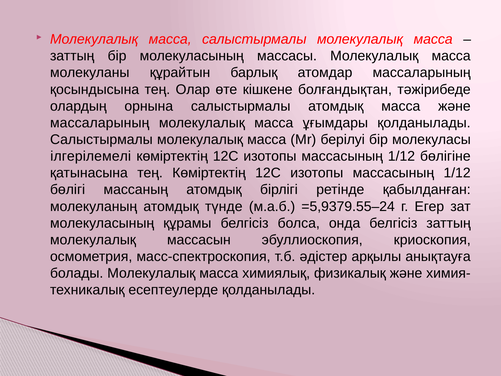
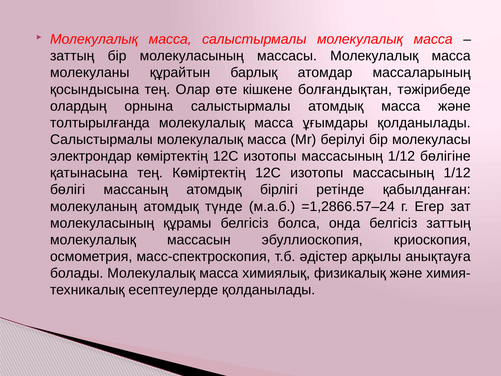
массаларының: массаларының -> толтырылғанда (100, 123)
ілгерілемелі: ілгерілемелі -> электрондар (91, 156)
=5,9379.55–24: =5,9379.55–24 -> =1,2866.57–24 (348, 206)
